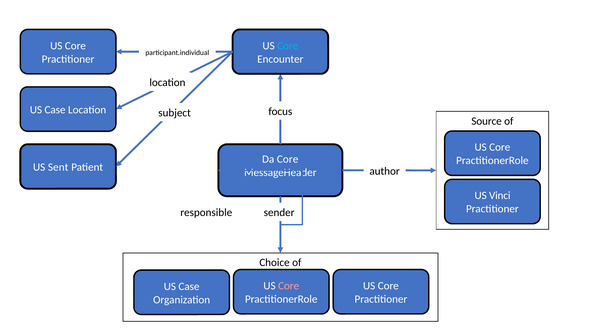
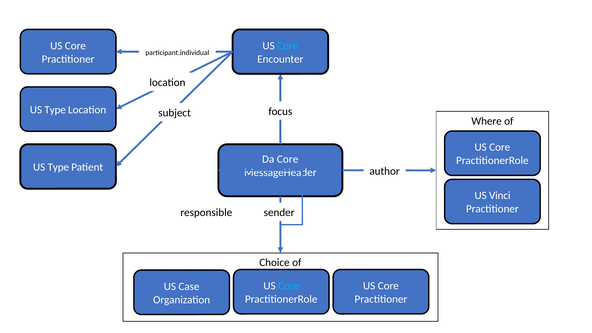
Case: Case -> Type (55, 110)
Source: Source -> Where (487, 121)
Sent: Sent -> Type (58, 167)
Core colour: pink -> light blue (289, 286)
